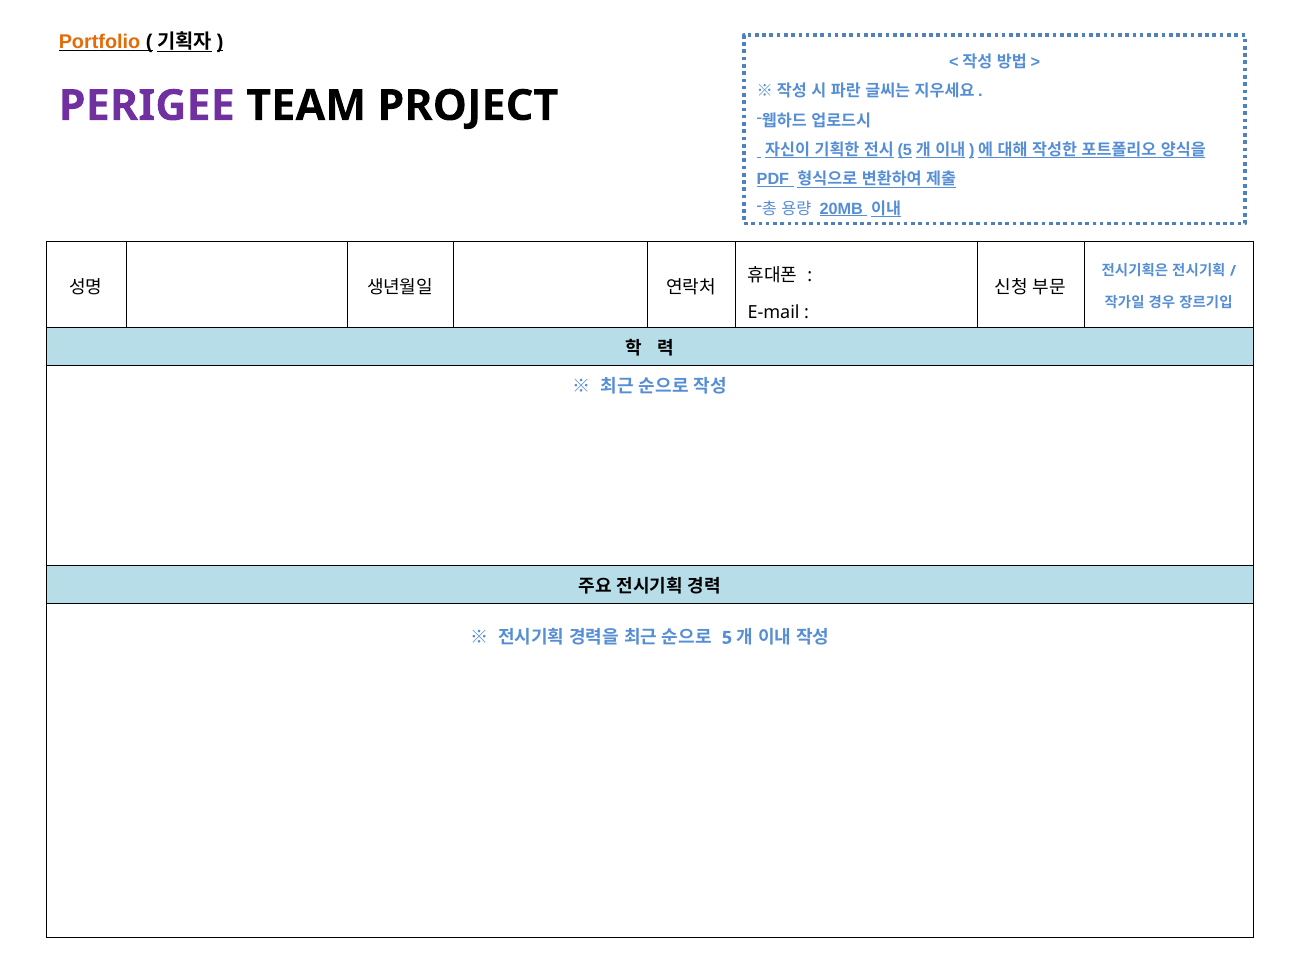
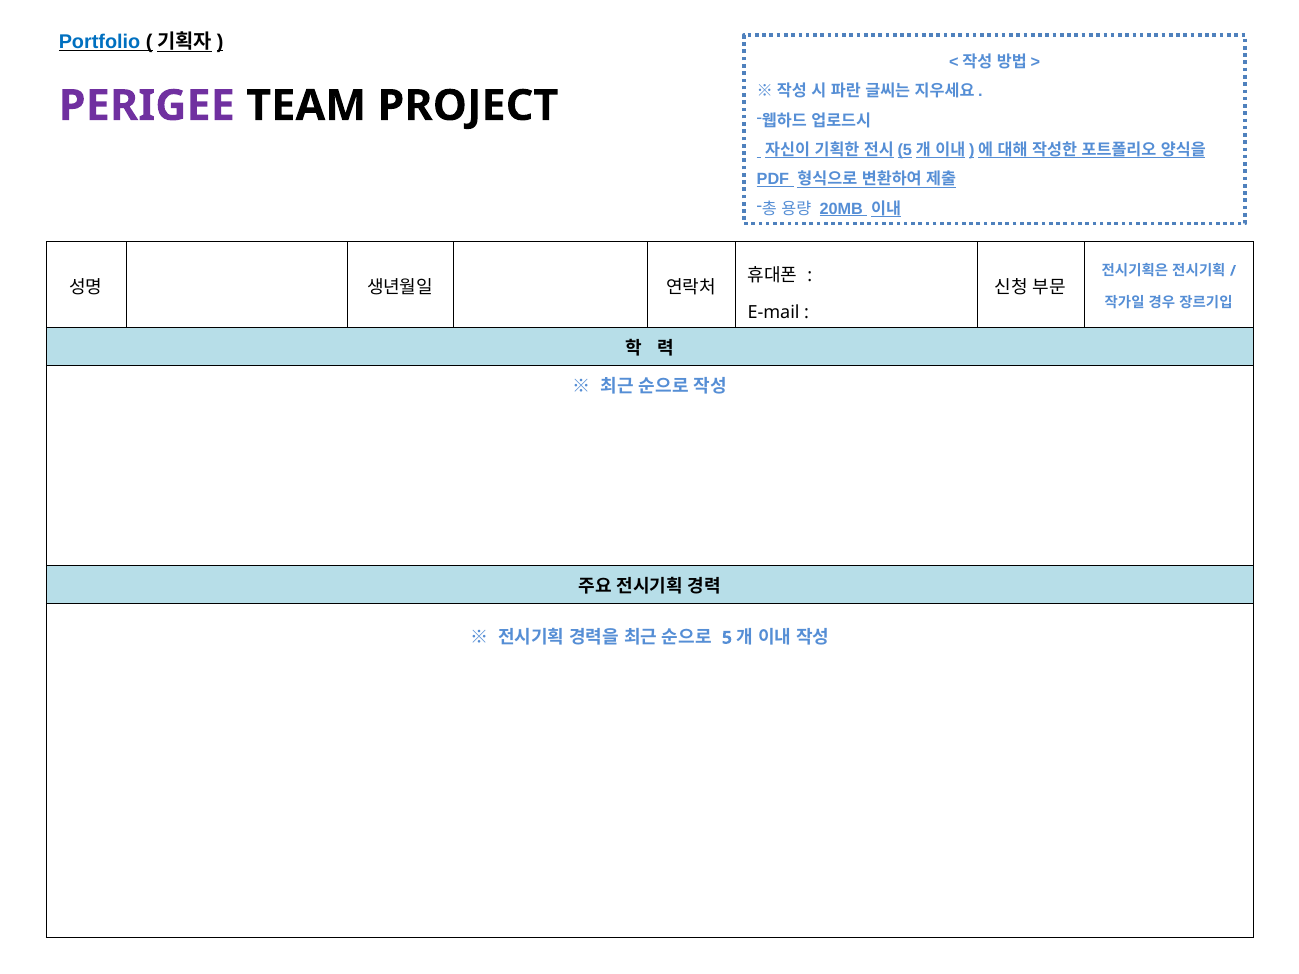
Portfolio colour: orange -> blue (100, 42)
